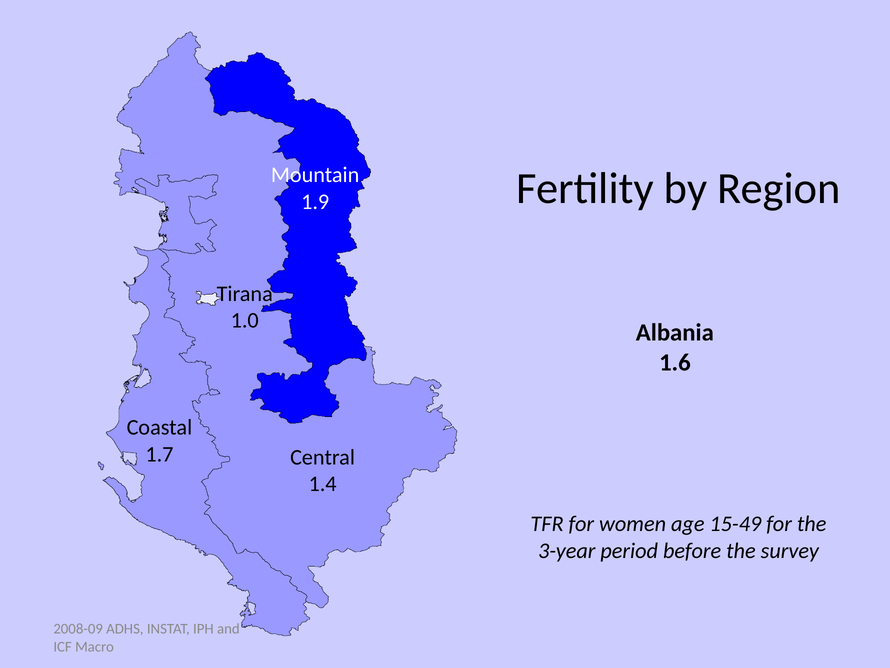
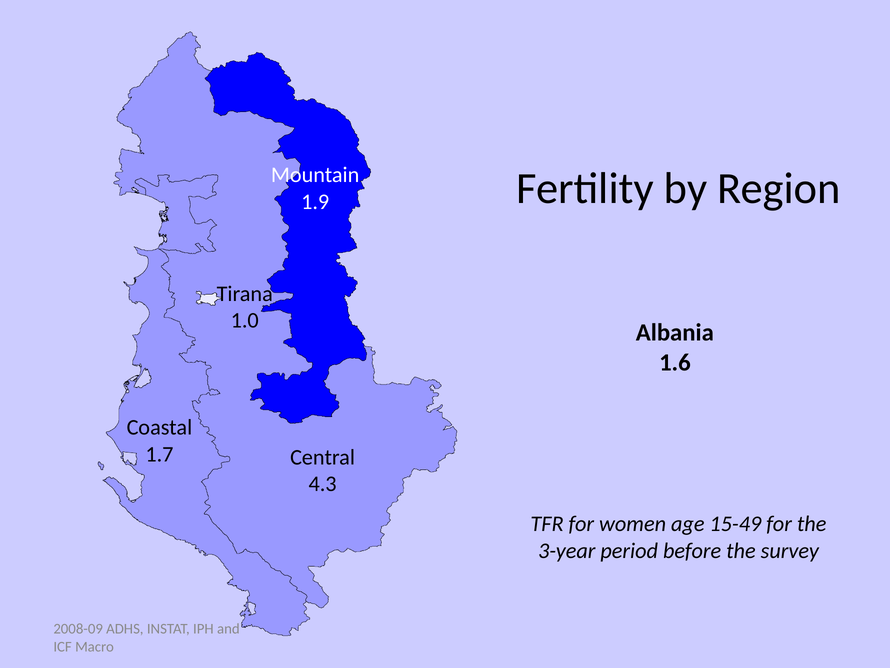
1.4: 1.4 -> 4.3 (323, 484)
